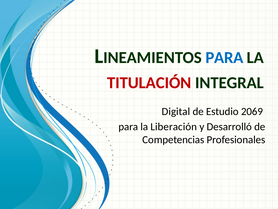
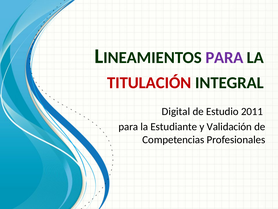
PARA colour: blue -> purple (224, 57)
2069: 2069 -> 2011 (252, 111)
Liberación: Liberación -> Estudiante (174, 126)
Desarrolló: Desarrolló -> Validación (229, 126)
